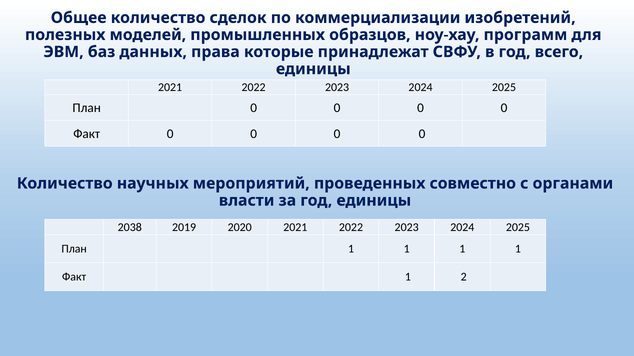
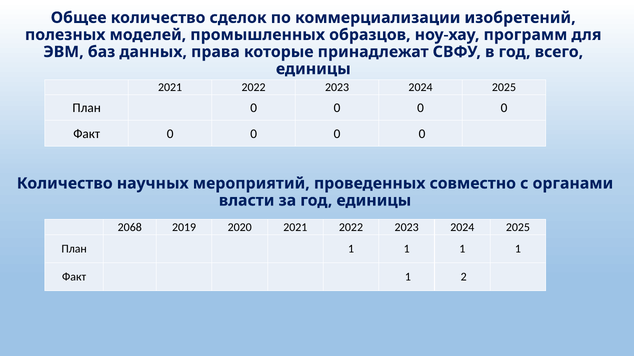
2038: 2038 -> 2068 (130, 228)
